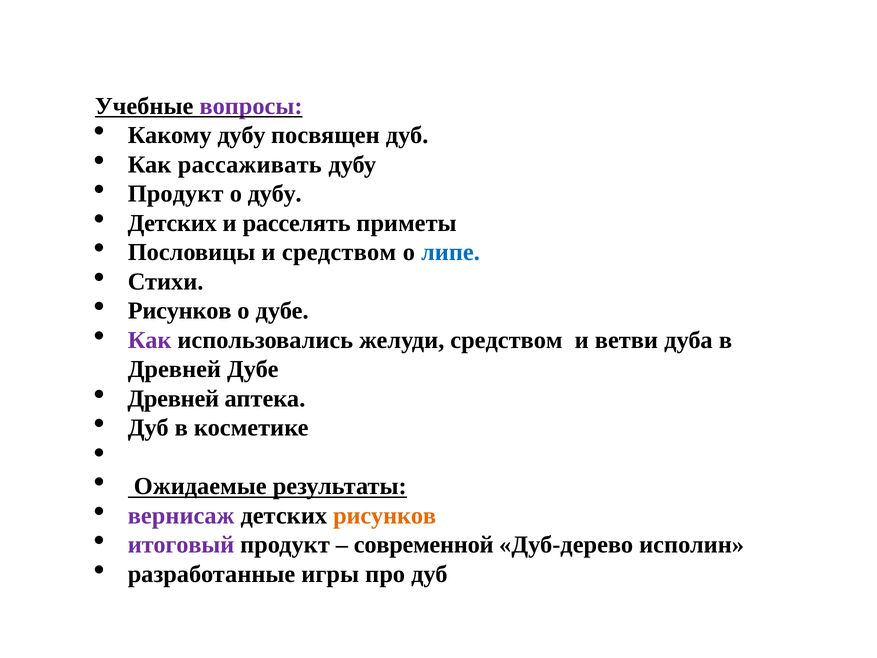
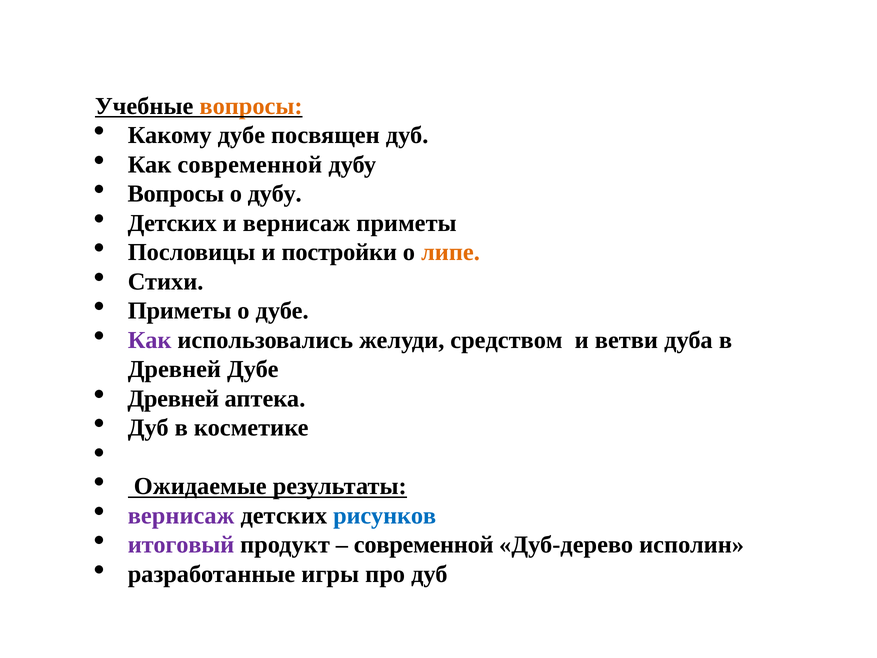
вопросы colour: purple -> orange (251, 106)
Какому дубу: дубу -> дубе (241, 135)
Как рассаживать: рассаживать -> современной (250, 164)
Продукт: Продукт -> Вопросы (176, 194)
и расселять: расселять -> вернисаж (296, 223)
и средством: средством -> постройки (339, 252)
липе colour: blue -> orange (451, 252)
Рисунков: Рисунков -> Приметы (180, 311)
рисунков colour: orange -> blue (385, 515)
